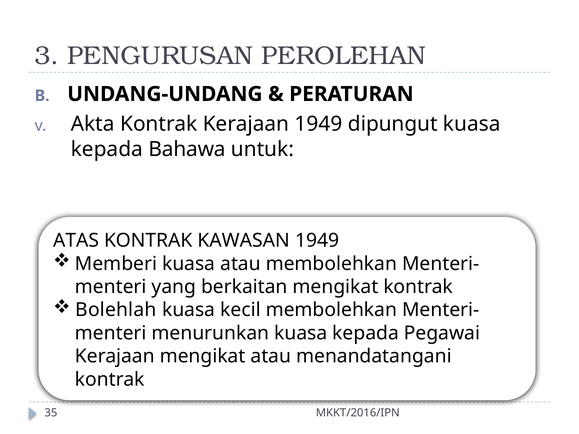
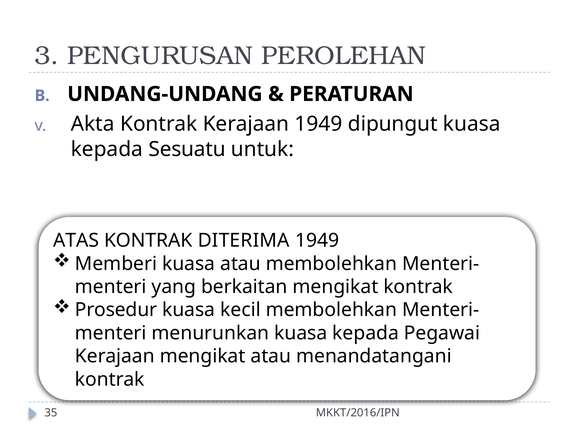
Bahawa: Bahawa -> Sesuatu (187, 149)
KAWASAN: KAWASAN -> DITERIMA (244, 241)
Bolehlah: Bolehlah -> Prosedur (116, 310)
